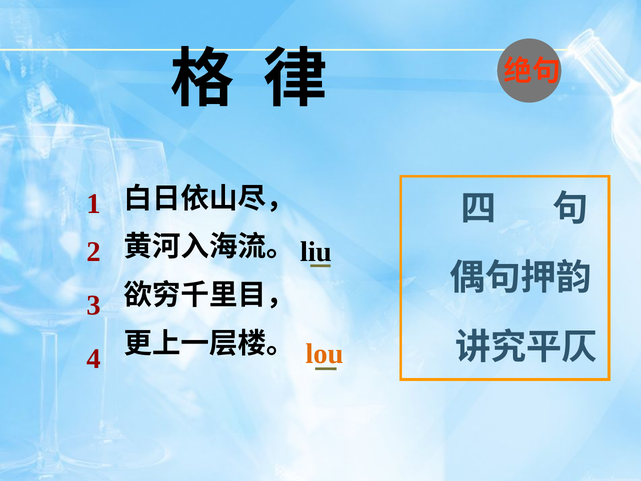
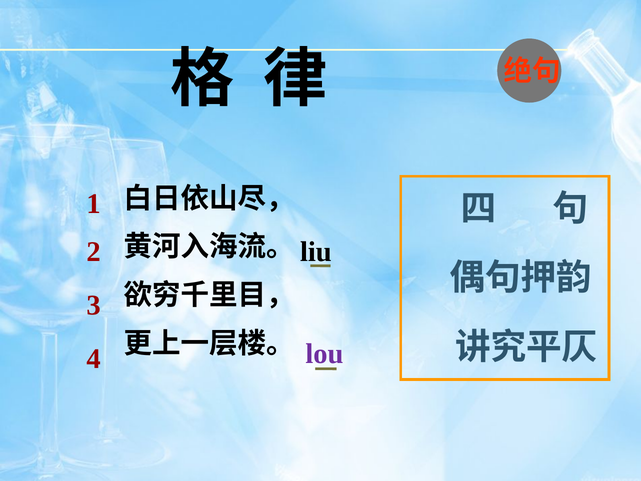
lou colour: orange -> purple (324, 353)
